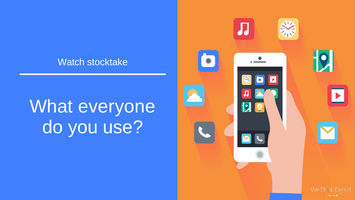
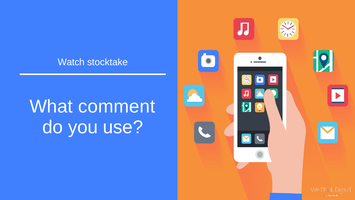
everyone: everyone -> comment (117, 106)
